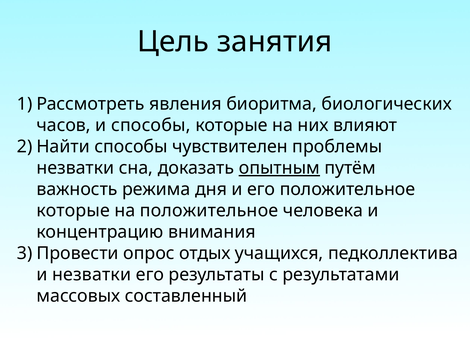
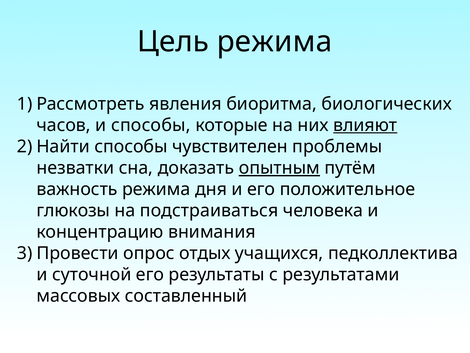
Цель занятия: занятия -> режима (274, 42)
влияют underline: none -> present (365, 125)
которые: которые -> глюкозы (73, 210)
на положительное: положительное -> подстраиваться (209, 210)
и незватки: незватки -> суточной (92, 274)
